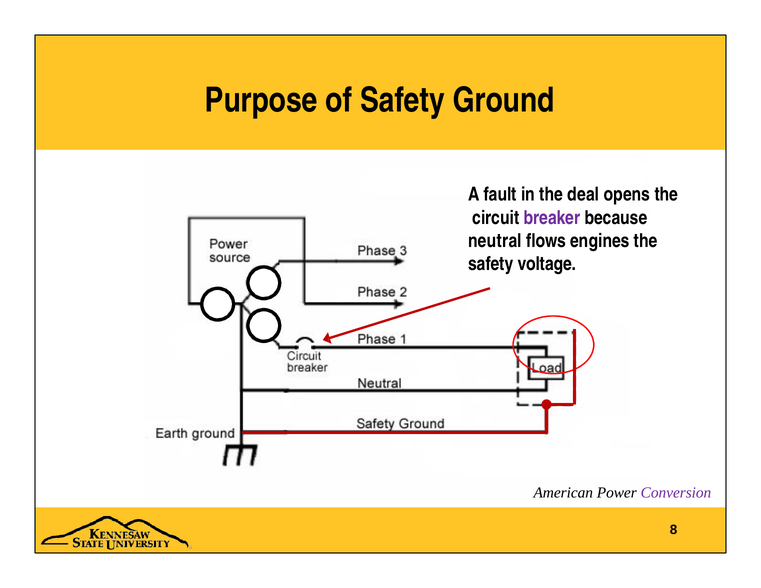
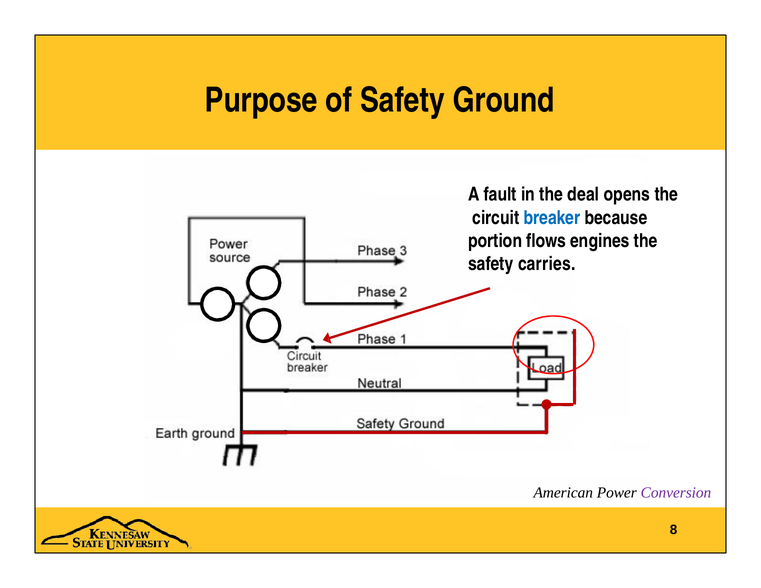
breaker colour: purple -> blue (552, 218)
neutral: neutral -> portion (495, 241)
voltage: voltage -> carries (547, 264)
